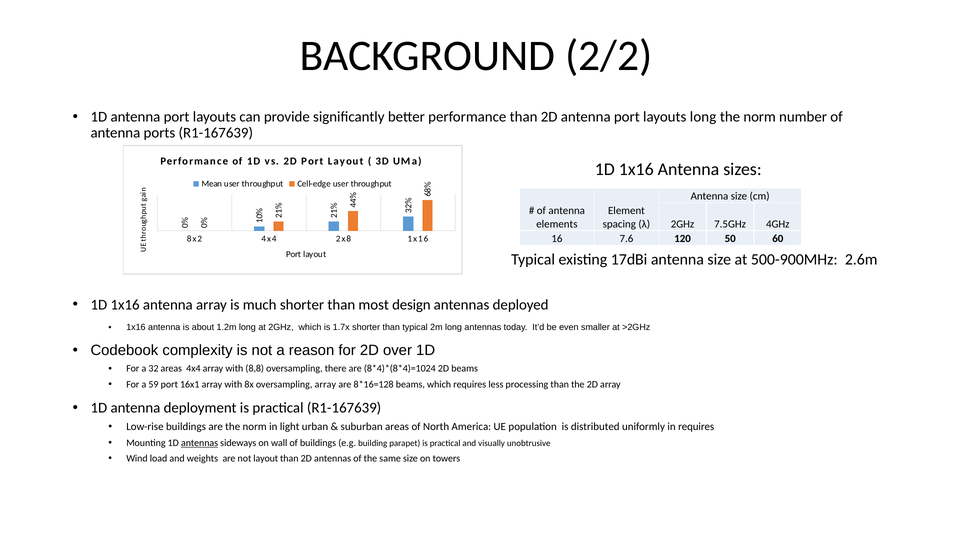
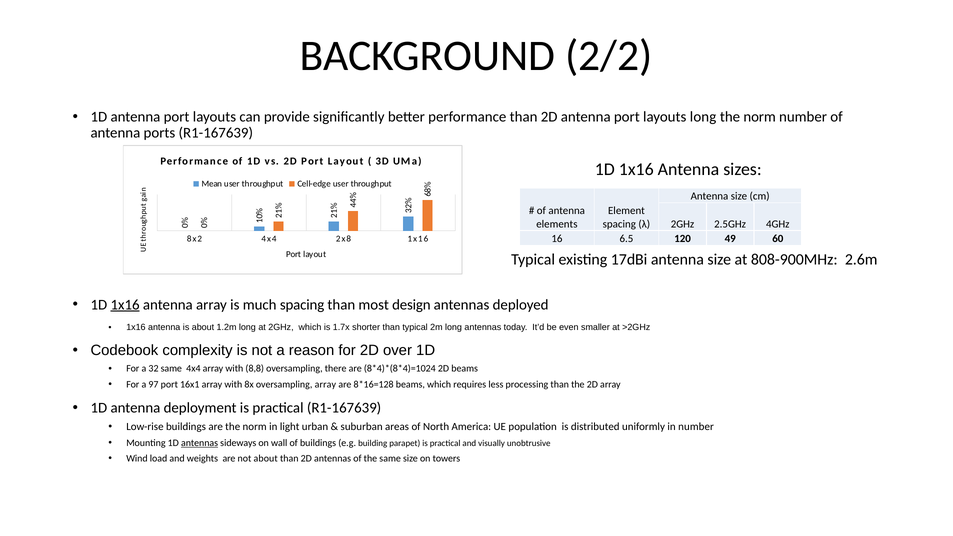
7.5GHz: 7.5GHz -> 2.5GHz (730, 224)
7.6: 7.6 -> 6.5 (626, 239)
50: 50 -> 49 (730, 239)
500-900MHz: 500-900MHz -> 808-900MHz (794, 260)
1x16 underline: none -> present (125, 305)
much shorter: shorter -> spacing (302, 305)
32 areas: areas -> same (171, 369)
59: 59 -> 97 (153, 384)
in requires: requires -> number (696, 427)
not layout: layout -> about (266, 459)
